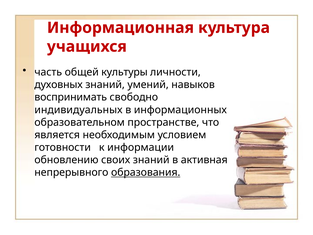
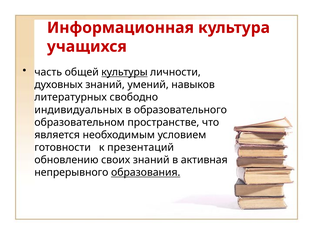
культуры underline: none -> present (124, 72)
воспринимать: воспринимать -> литературных (71, 97)
информационных: информационных -> образовательного (180, 110)
информации: информации -> презентаций (141, 147)
